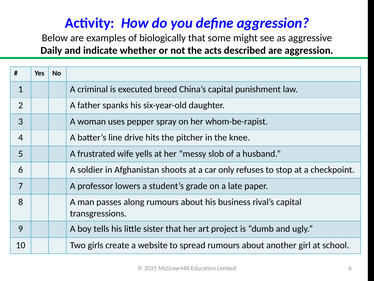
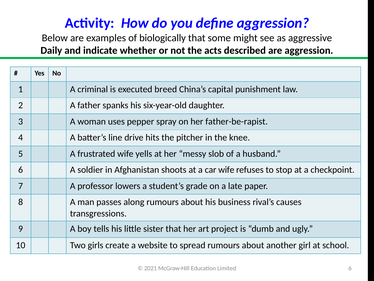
whom-be-rapist: whom-be-rapist -> father-be-rapist (237, 121)
car only: only -> wife (226, 169)
rival’s capital: capital -> causes (289, 202)
